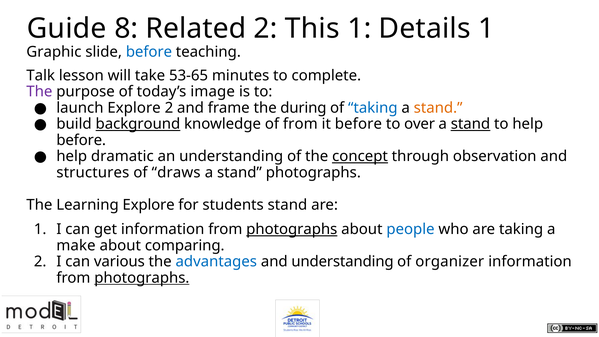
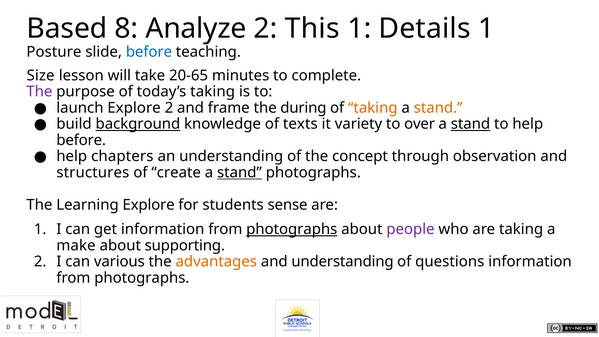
Guide: Guide -> Based (67, 28)
Related: Related -> Analyze (196, 28)
Graphic: Graphic -> Posture (54, 52)
Talk: Talk -> Size (41, 75)
53-65: 53-65 -> 20-65 (189, 75)
today’s image: image -> taking (213, 92)
taking colour: blue -> orange (373, 108)
of from: from -> texts (300, 124)
it before: before -> variety (358, 124)
dramatic: dramatic -> chapters (122, 156)
concept underline: present -> none (360, 156)
draws: draws -> create (176, 172)
stand underline: none -> present (239, 172)
students stand: stand -> sense (288, 205)
people colour: blue -> purple (410, 229)
comparing: comparing -> supporting (185, 246)
advantages colour: blue -> orange (216, 262)
organizer: organizer -> questions (450, 262)
photographs underline: present -> none (142, 278)
